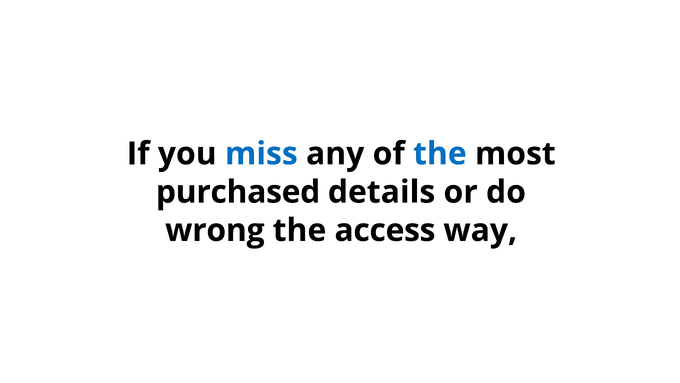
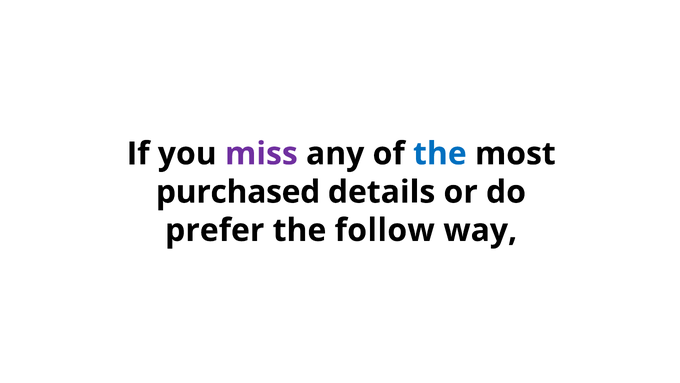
miss colour: blue -> purple (261, 154)
wrong: wrong -> prefer (215, 230)
access: access -> follow (385, 230)
